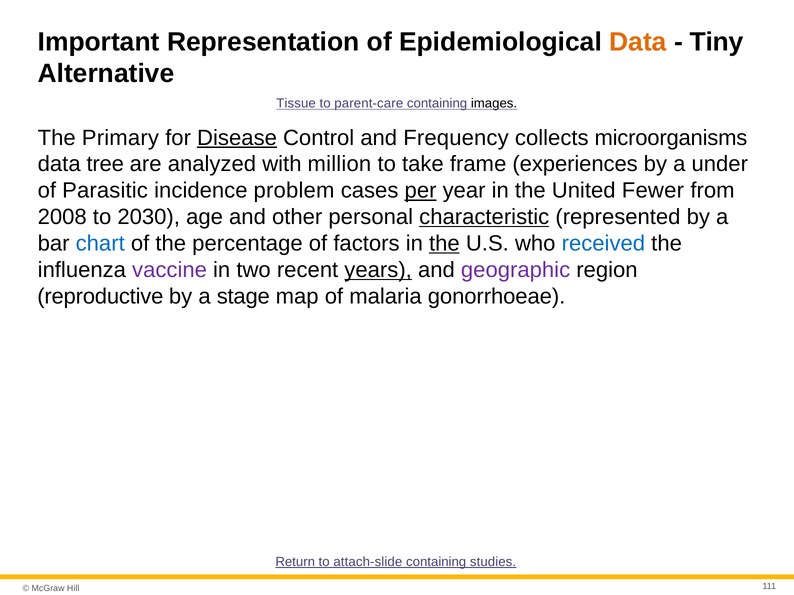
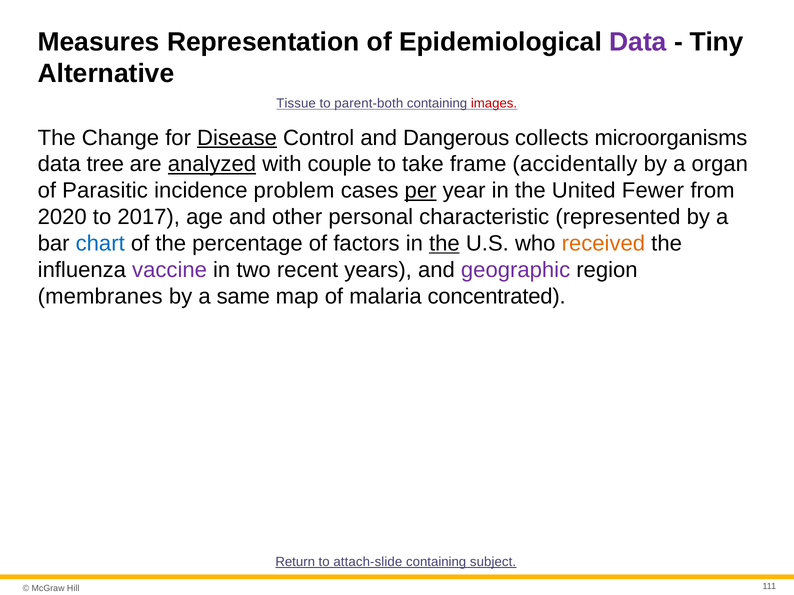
Important: Important -> Measures (99, 42)
Data colour: orange -> purple (638, 42)
parent-care: parent-care -> parent-both (369, 103)
images colour: black -> red (494, 103)
Primary: Primary -> Change (121, 138)
Frequency: Frequency -> Dangerous (456, 138)
analyzed underline: none -> present (212, 164)
million: million -> couple (340, 164)
experiences: experiences -> accidentally (575, 164)
under: under -> organ (720, 164)
2008: 2008 -> 2020 (62, 217)
2030: 2030 -> 2017 (149, 217)
characteristic underline: present -> none (484, 217)
received colour: blue -> orange (603, 244)
years underline: present -> none (378, 270)
reproductive: reproductive -> membranes (100, 297)
stage: stage -> same (243, 297)
gonorrhoeae: gonorrhoeae -> concentrated (497, 297)
studies: studies -> subject (493, 562)
